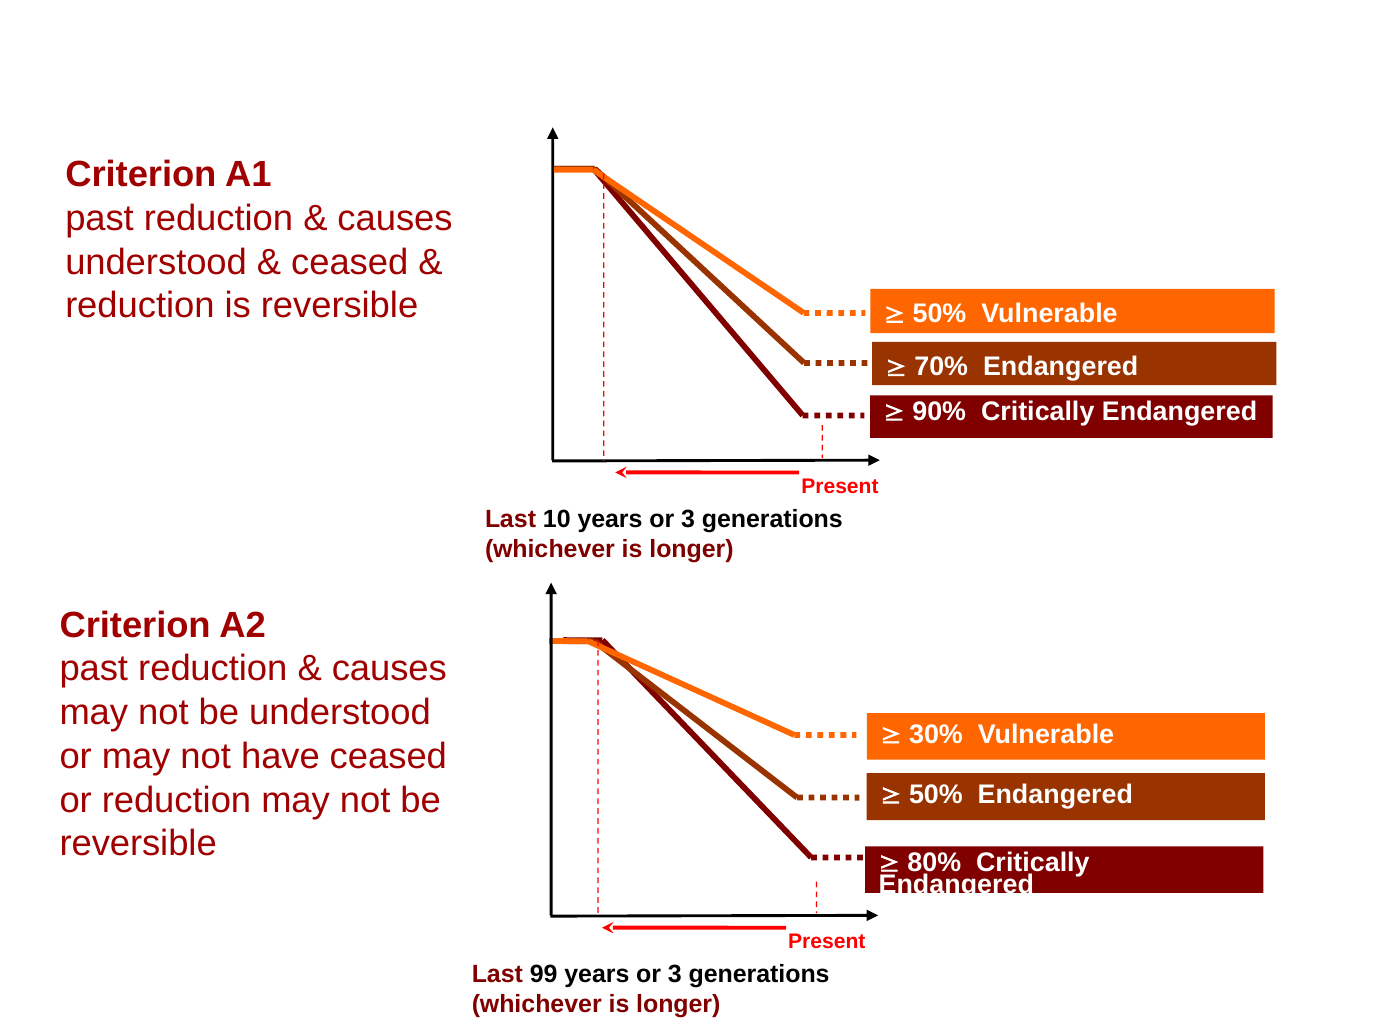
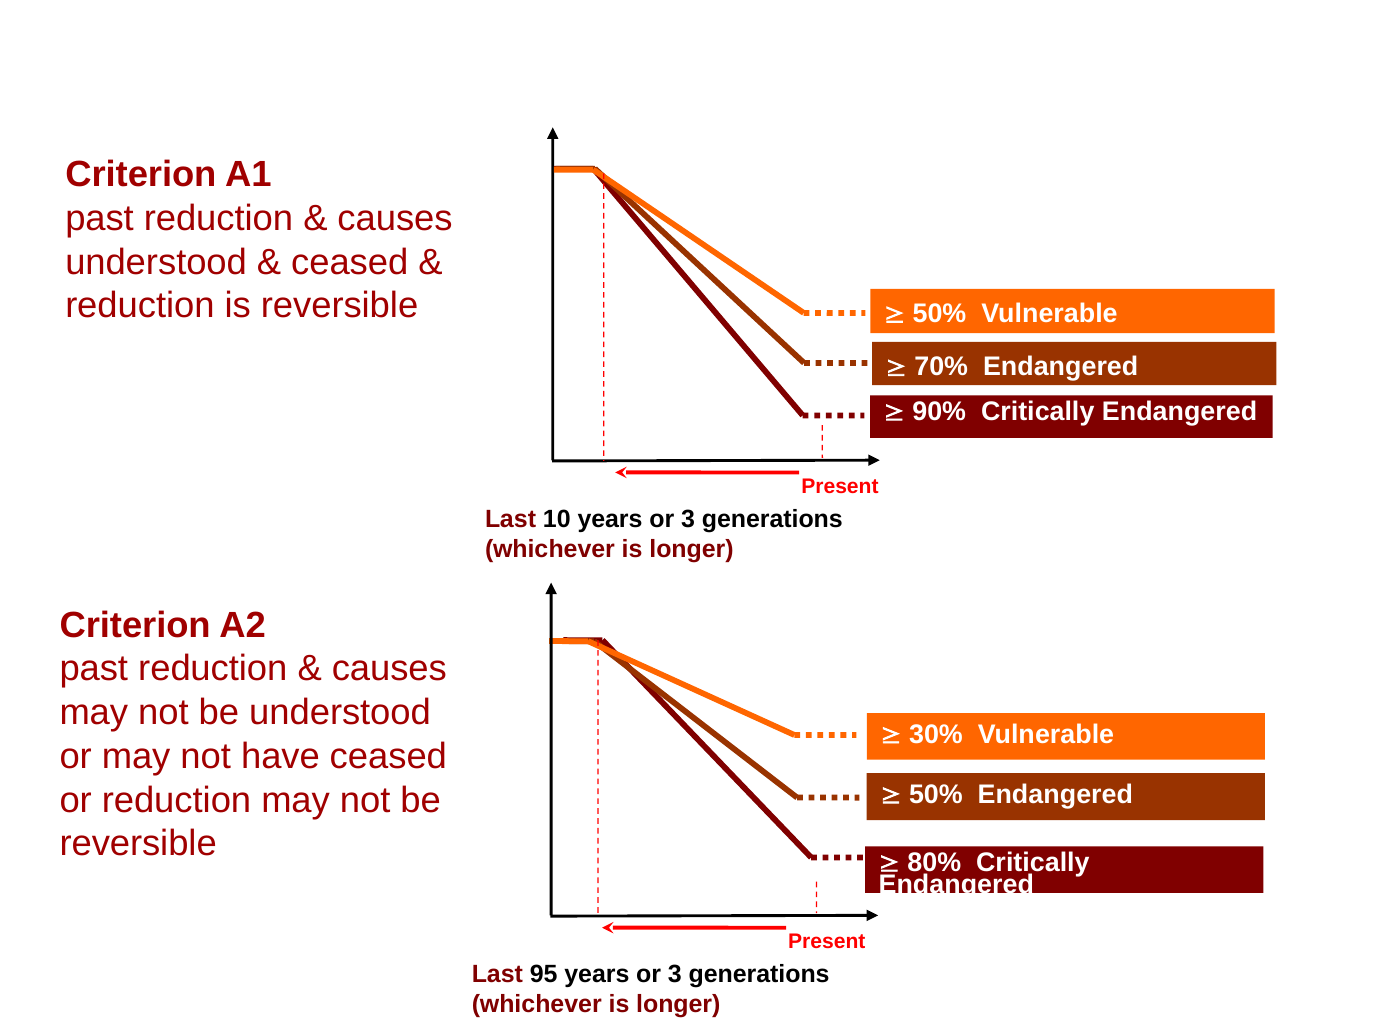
99: 99 -> 95 (544, 974)
